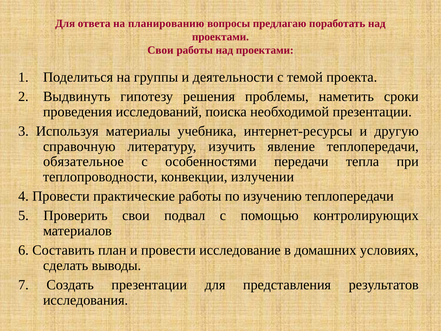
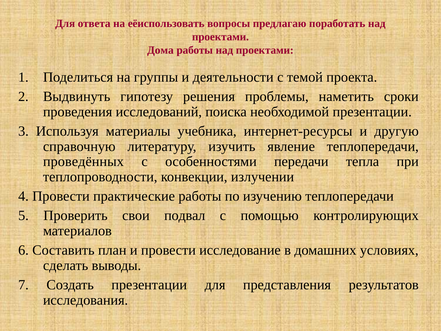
планированию: планированию -> еёиспользовать (166, 24)
Свои: Свои -> Дома (160, 50)
обязательное: обязательное -> проведённых (83, 162)
